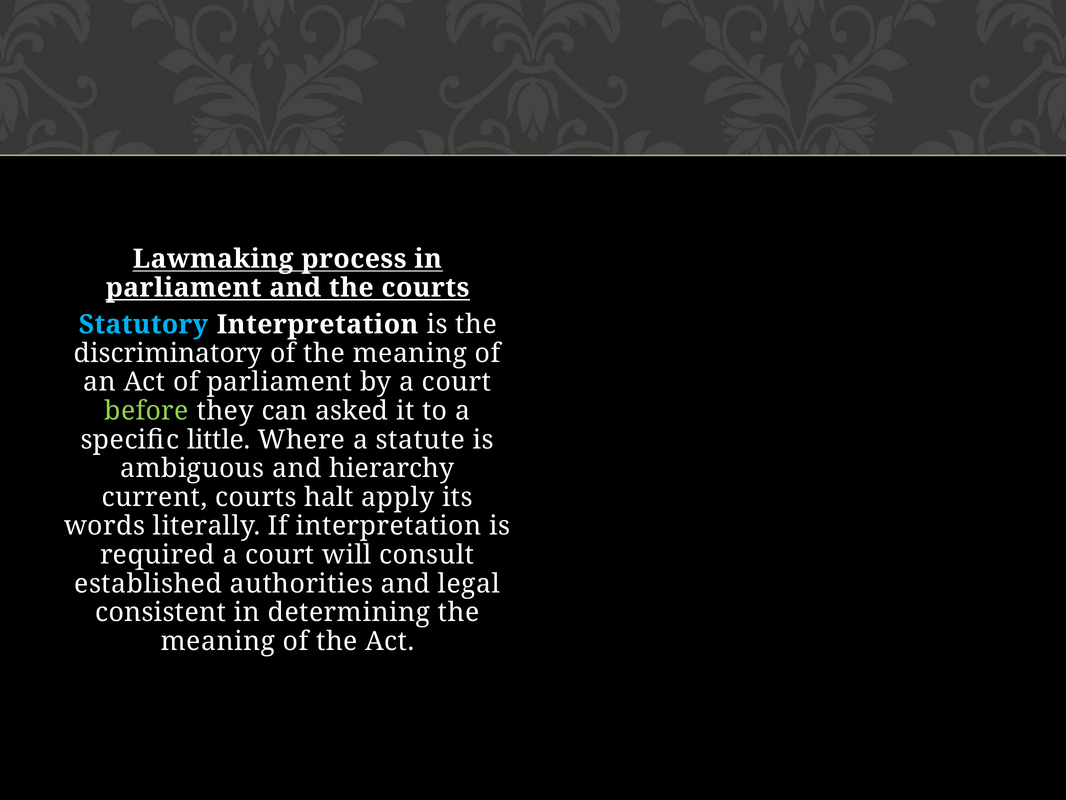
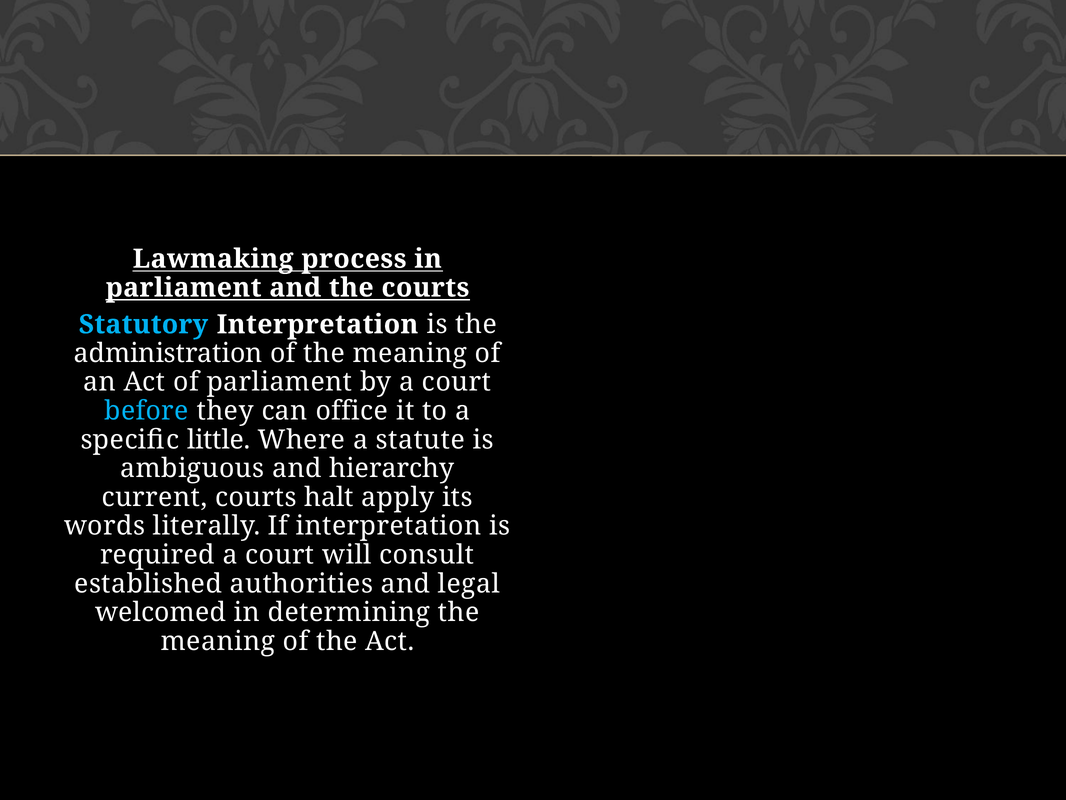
discriminatory: discriminatory -> administration (168, 353)
before colour: light green -> light blue (146, 411)
asked: asked -> office (352, 411)
consistent: consistent -> welcomed (161, 612)
